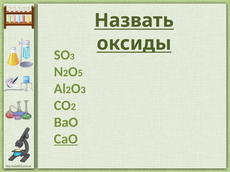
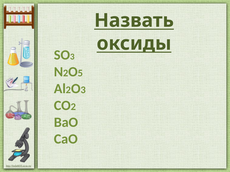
CaO underline: present -> none (66, 139)
